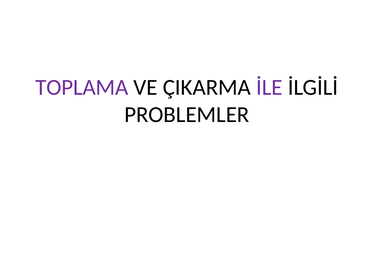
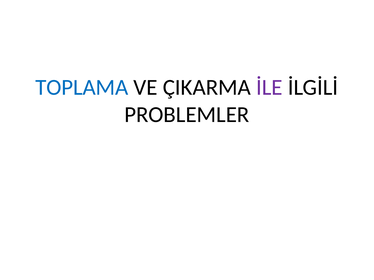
TOPLAMA colour: purple -> blue (82, 88)
